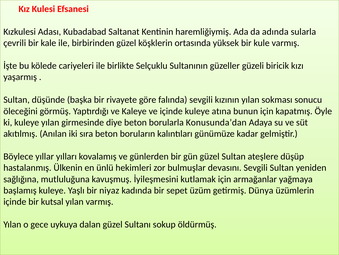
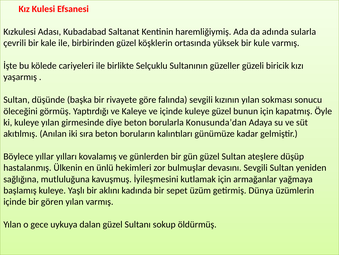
kuleye atına: atına -> güzel (221, 111)
niyaz: niyaz -> aklını (109, 190)
kutsal: kutsal -> gören (52, 201)
